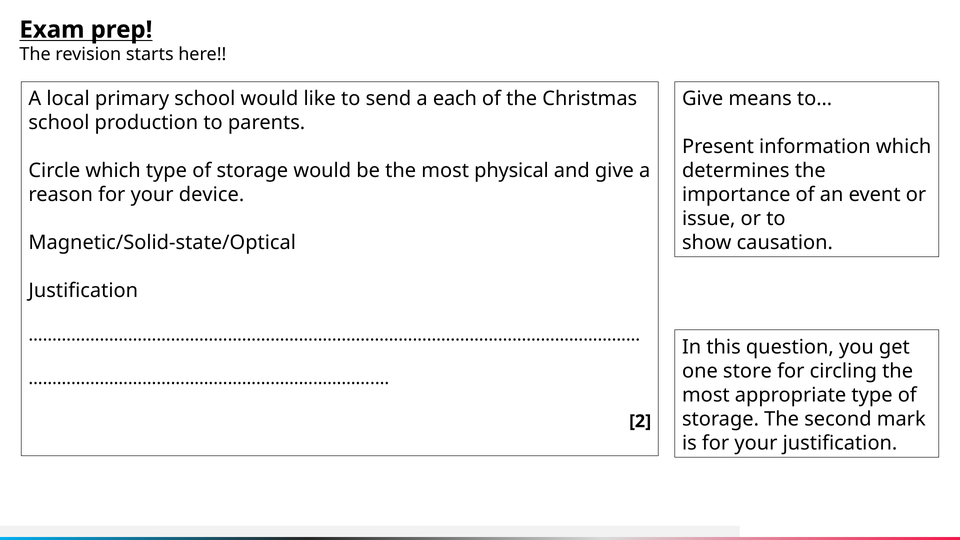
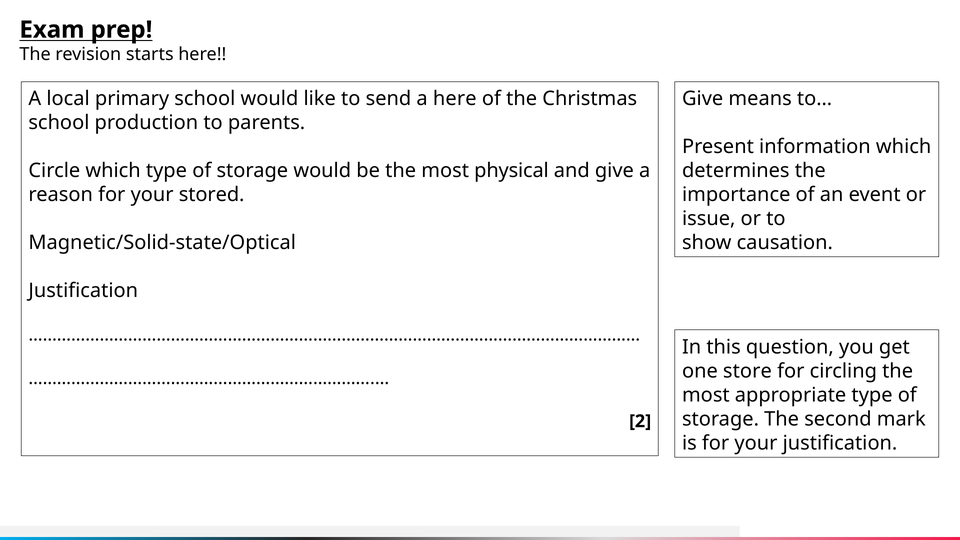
a each: each -> here (455, 99)
device: device -> stored (212, 195)
